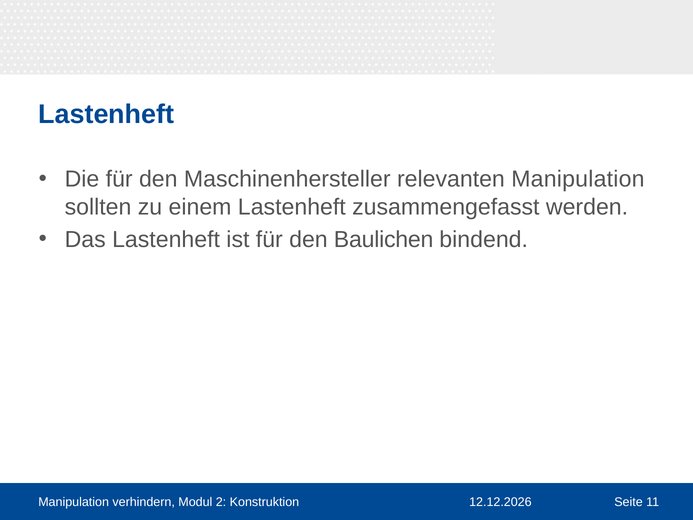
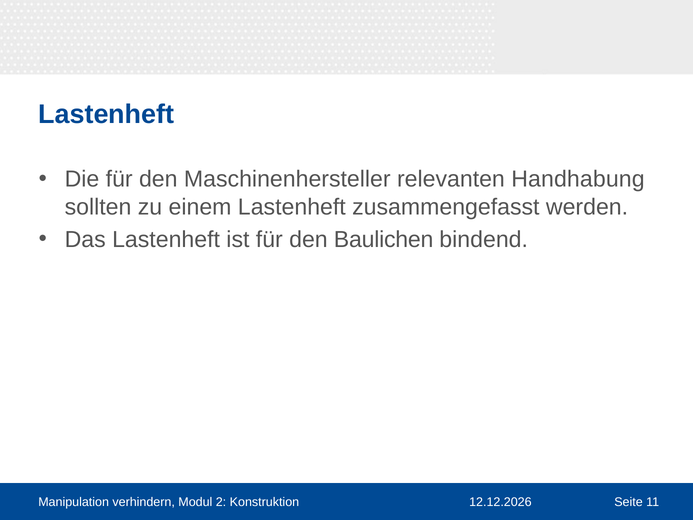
relevanten Manipulation: Manipulation -> Handhabung (578, 179)
